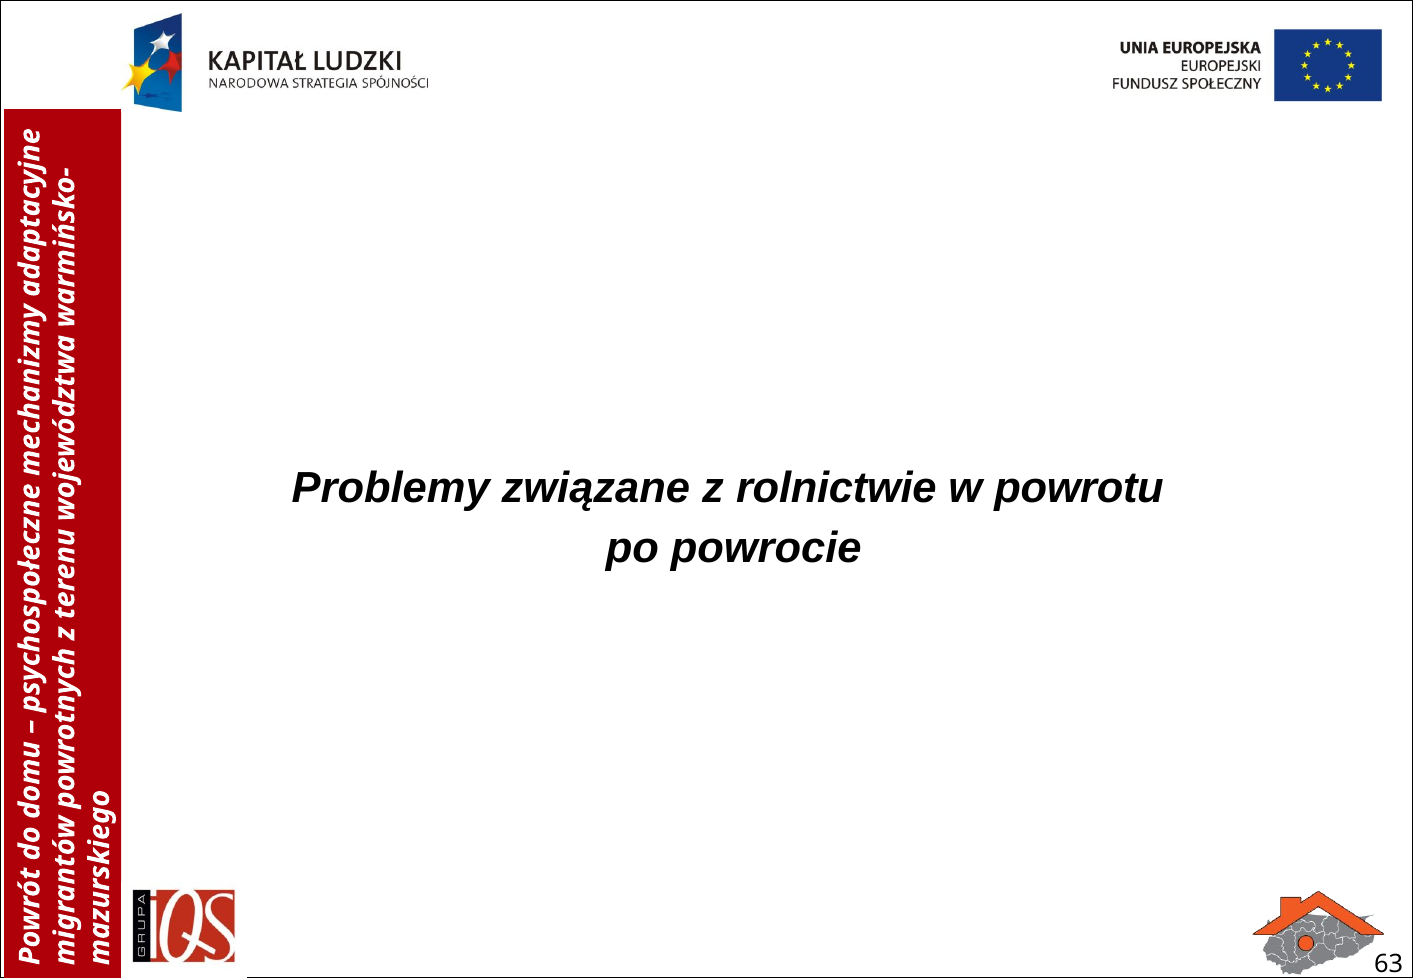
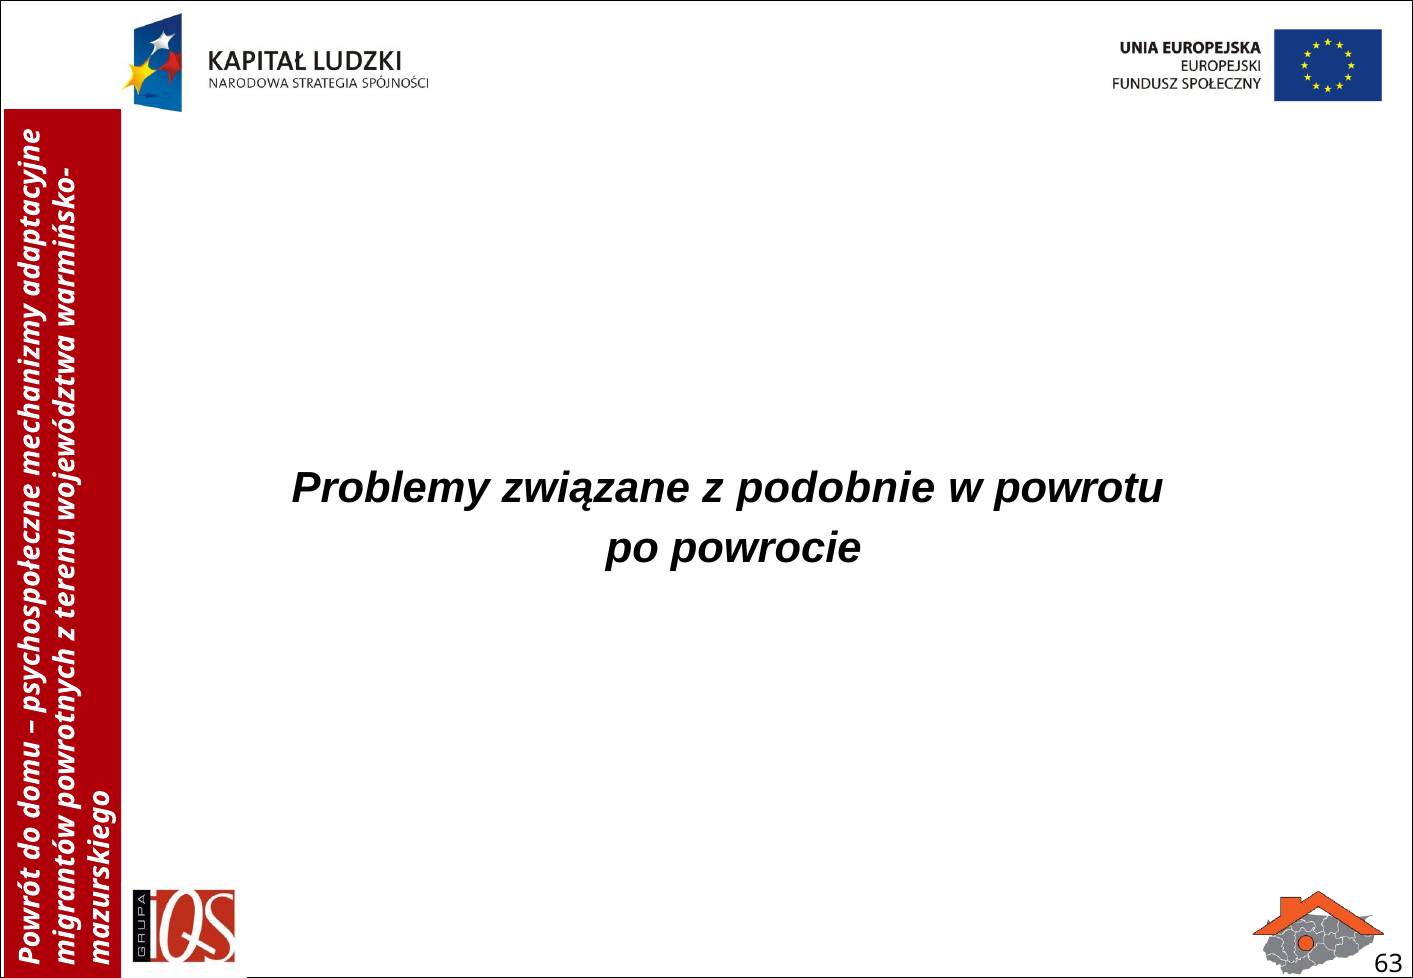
rolnictwie: rolnictwie -> podobnie (836, 488)
